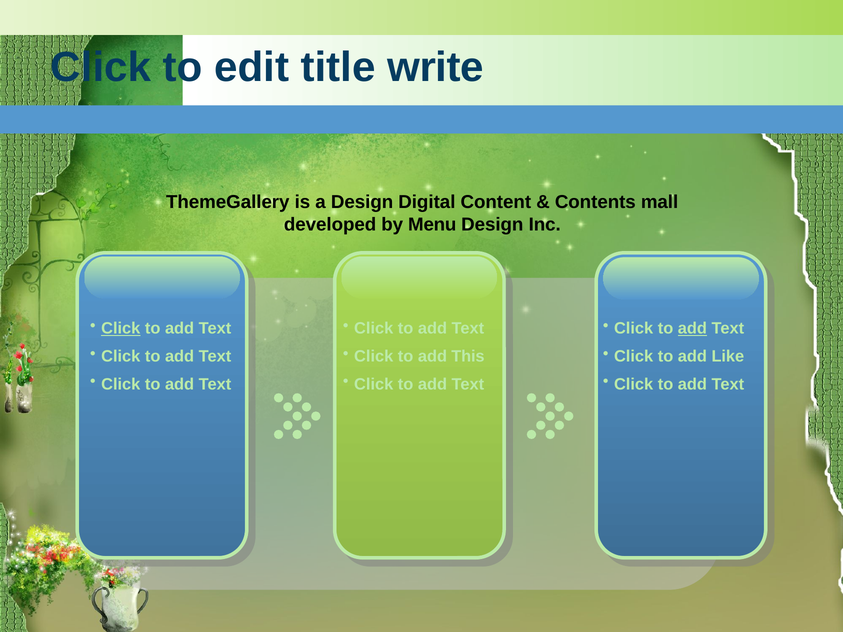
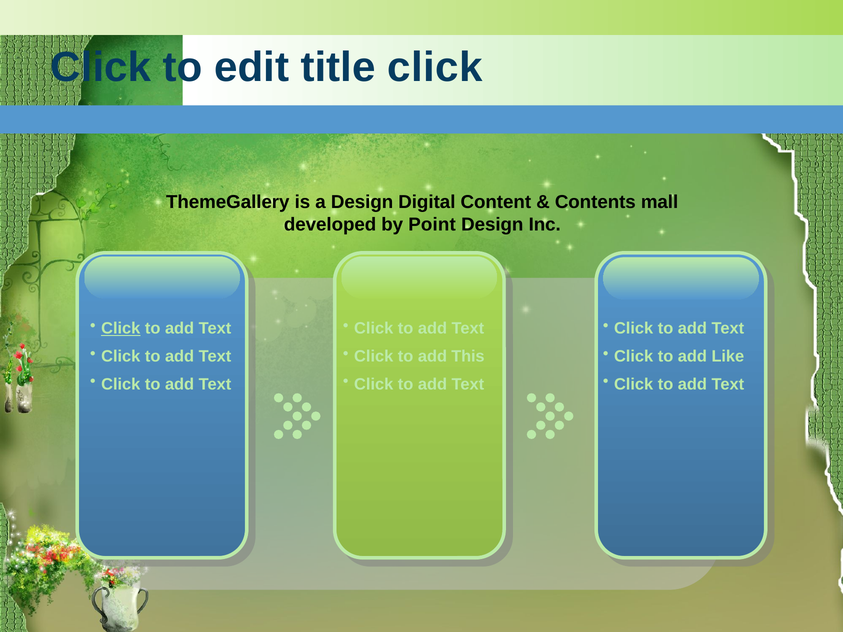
title write: write -> click (435, 68)
Menu: Menu -> Point (432, 224)
add underline: present -> none (692, 329)
